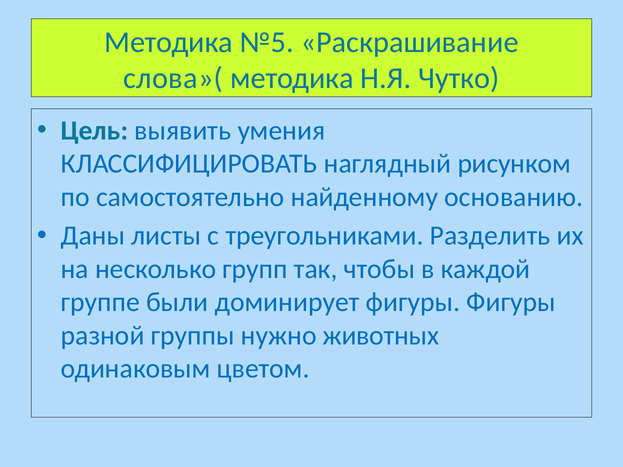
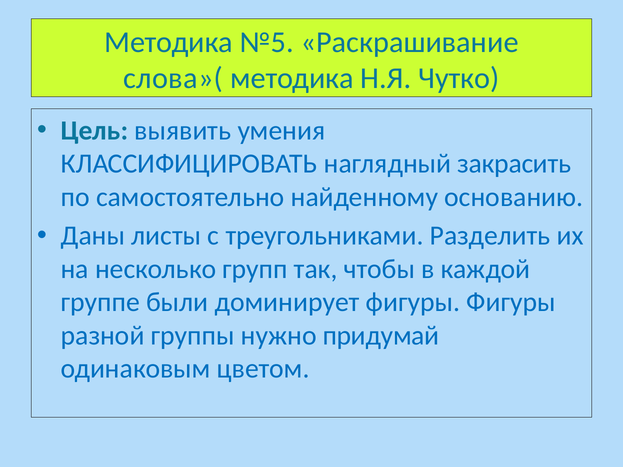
рисунком: рисунком -> закрасить (514, 164)
животных: животных -> придумай (381, 336)
